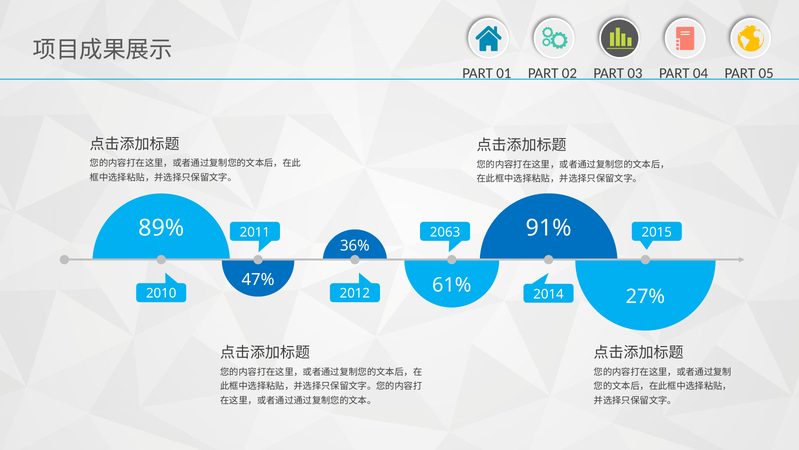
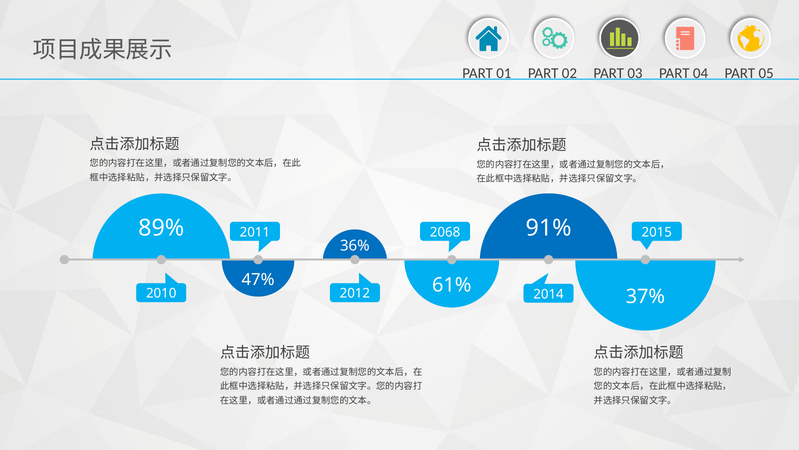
2063: 2063 -> 2068 (445, 232)
27%: 27% -> 37% (645, 296)
